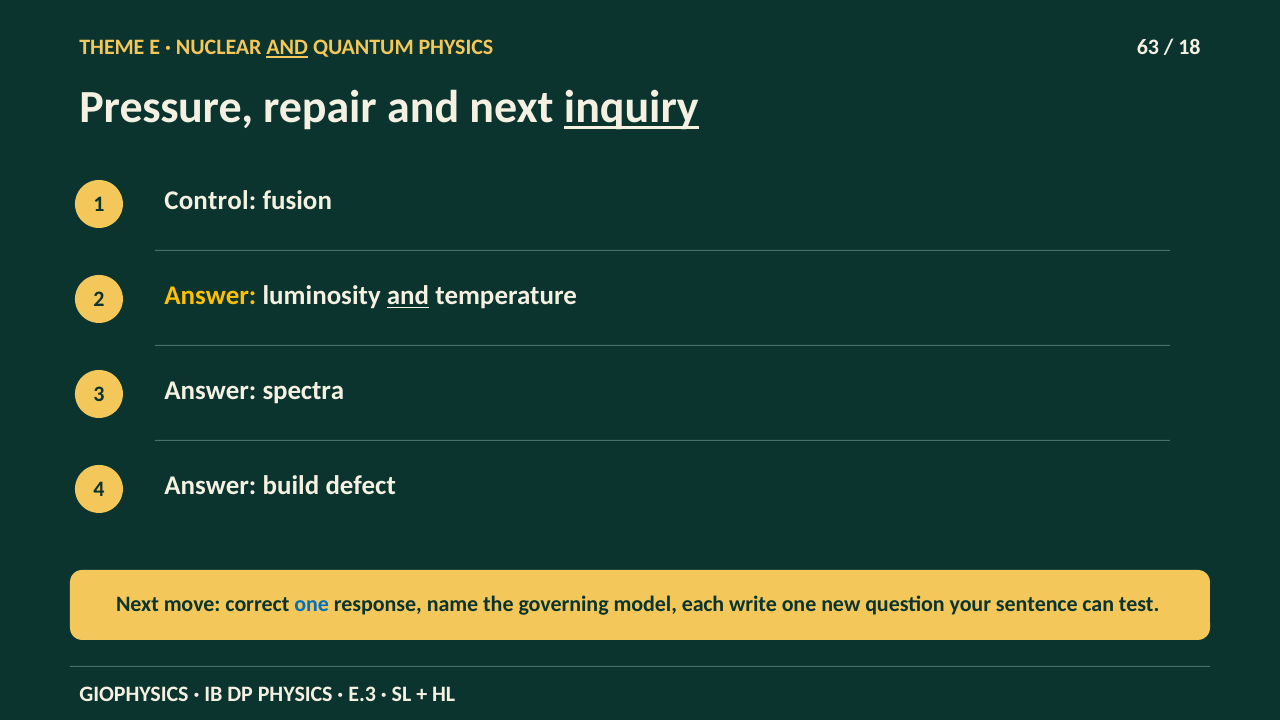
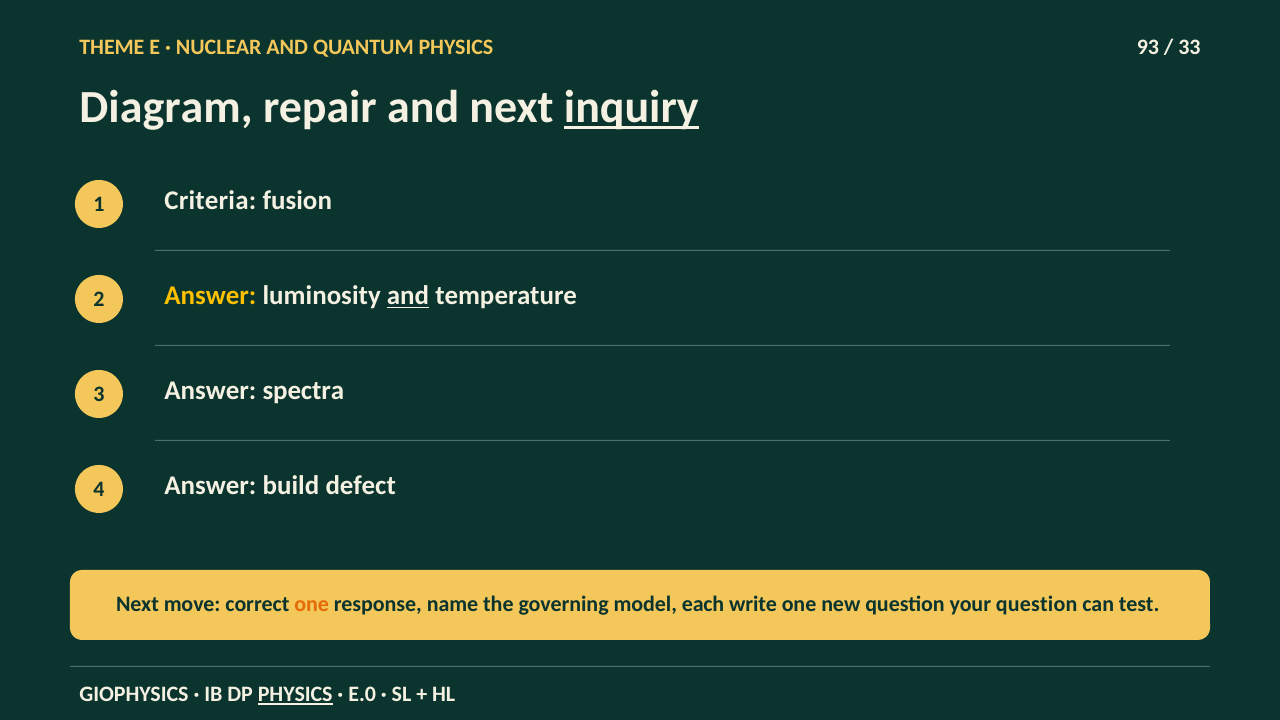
AND underline: present -> none (287, 47)
63: 63 -> 93 (1148, 47)
18: 18 -> 33 (1189, 47)
Pressure: Pressure -> Diagram (166, 108)
Control: Control -> Criteria (210, 201)
one colour: blue -> orange (312, 604)
your sentence: sentence -> question (1037, 604)
PHYSICS underline: none -> present (295, 694)
E.3: E.3 -> E.0 (362, 694)
